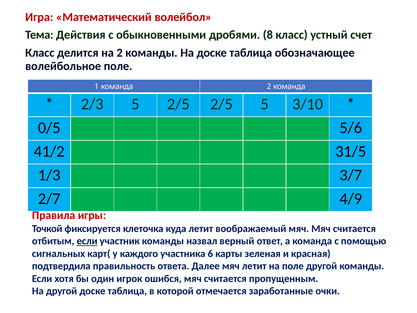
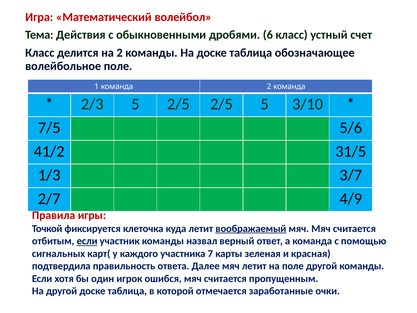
8: 8 -> 6 (268, 35)
0/5: 0/5 -> 7/5 (49, 128)
воображаемый underline: none -> present (251, 228)
6: 6 -> 7 (210, 253)
